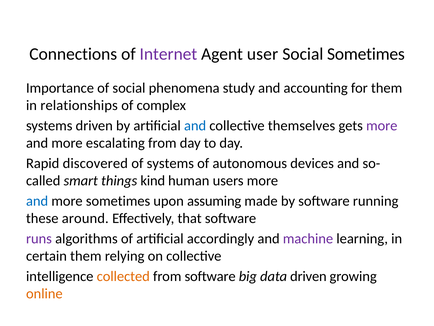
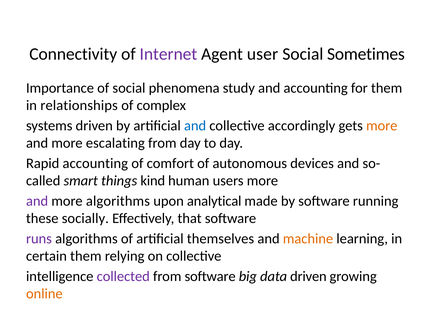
Connections: Connections -> Connectivity (73, 54)
themselves: themselves -> accordingly (302, 125)
more colour: purple -> orange (382, 125)
Rapid discovered: discovered -> accounting (95, 163)
of systems: systems -> comfort (170, 163)
and colour: blue -> purple (37, 201)
more sometimes: sometimes -> algorithms (118, 201)
assuming: assuming -> analytical (214, 201)
around: around -> socially (85, 218)
accordingly: accordingly -> themselves (221, 238)
machine colour: purple -> orange (308, 238)
collected colour: orange -> purple (123, 276)
